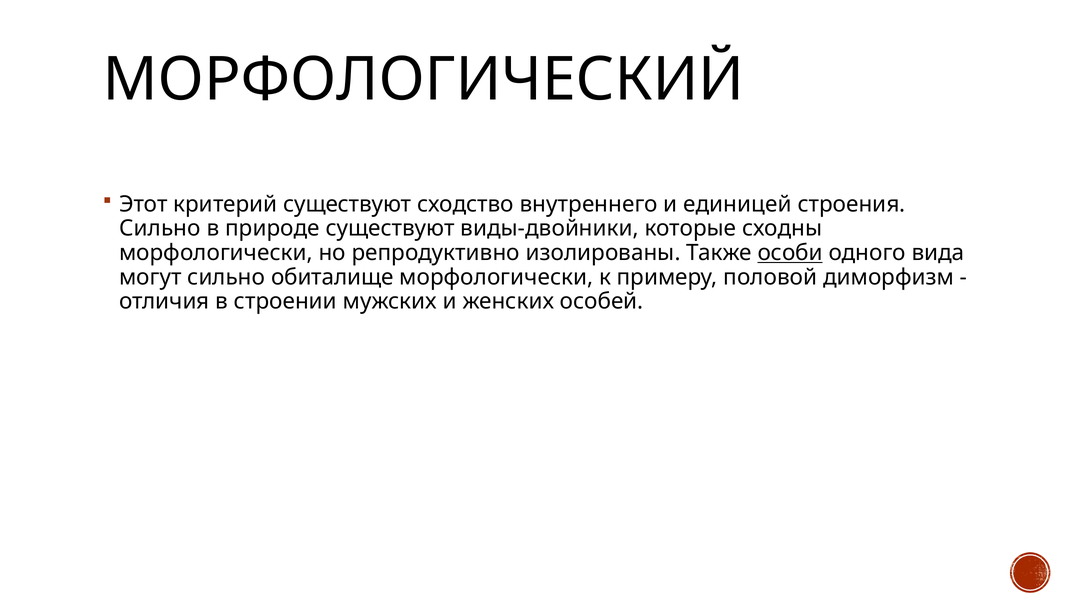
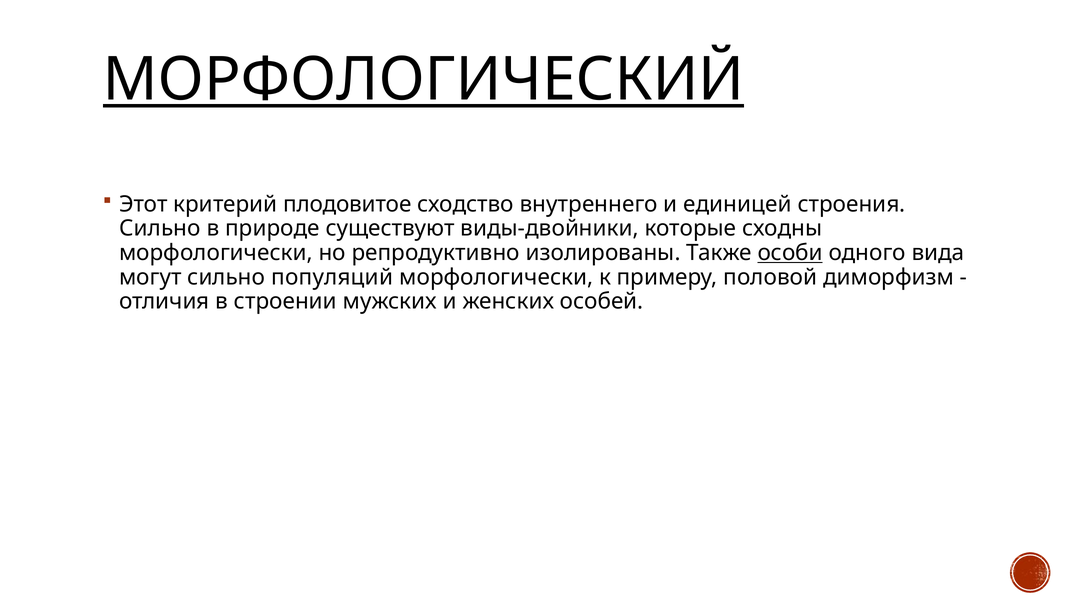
МОРФОЛОГИЧЕСКИЙ underline: none -> present (424, 79)
критерий существуют: существуют -> плодовитое (347, 204)
обиталище: обиталище -> популяций (332, 277)
